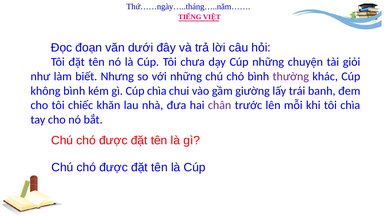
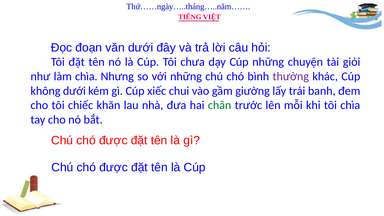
làm biết: biết -> chìa (86, 76)
không bình: bình -> dưới (74, 91)
Cúp chìa: chìa -> xiếc (157, 91)
chân colour: purple -> green (220, 105)
